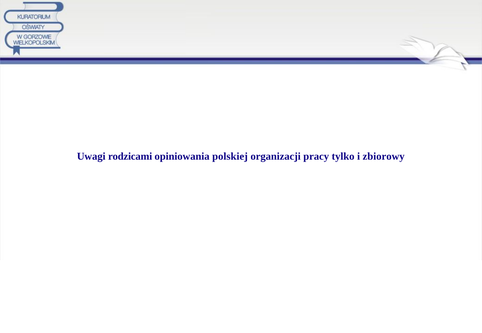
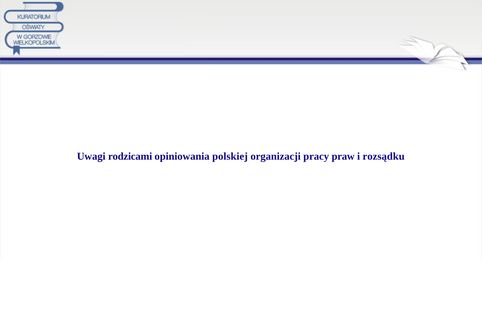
tylko: tylko -> praw (343, 157)
zbiorowy: zbiorowy -> rozsądku (384, 157)
